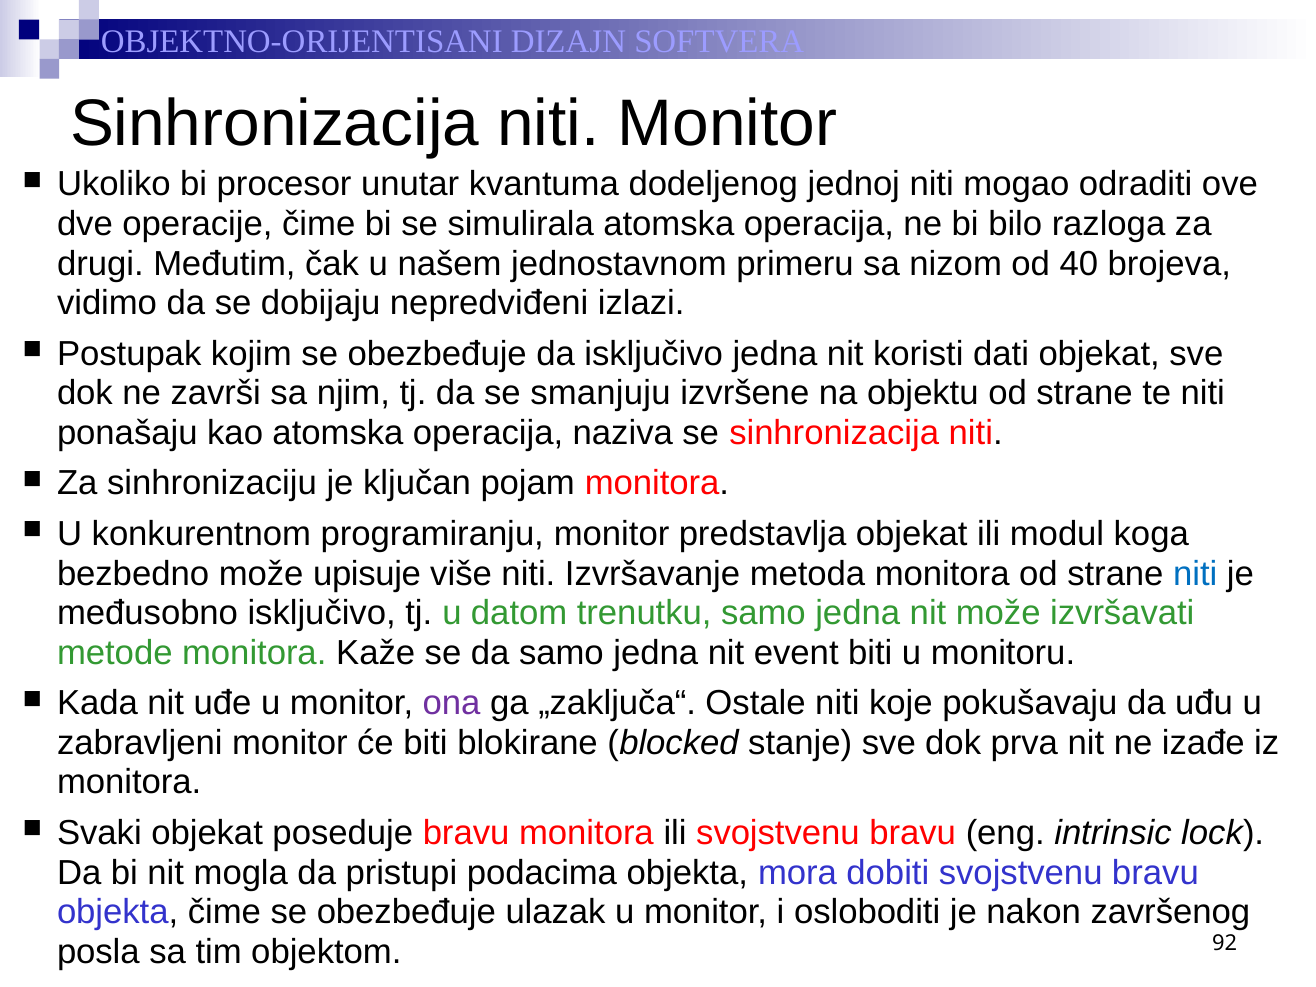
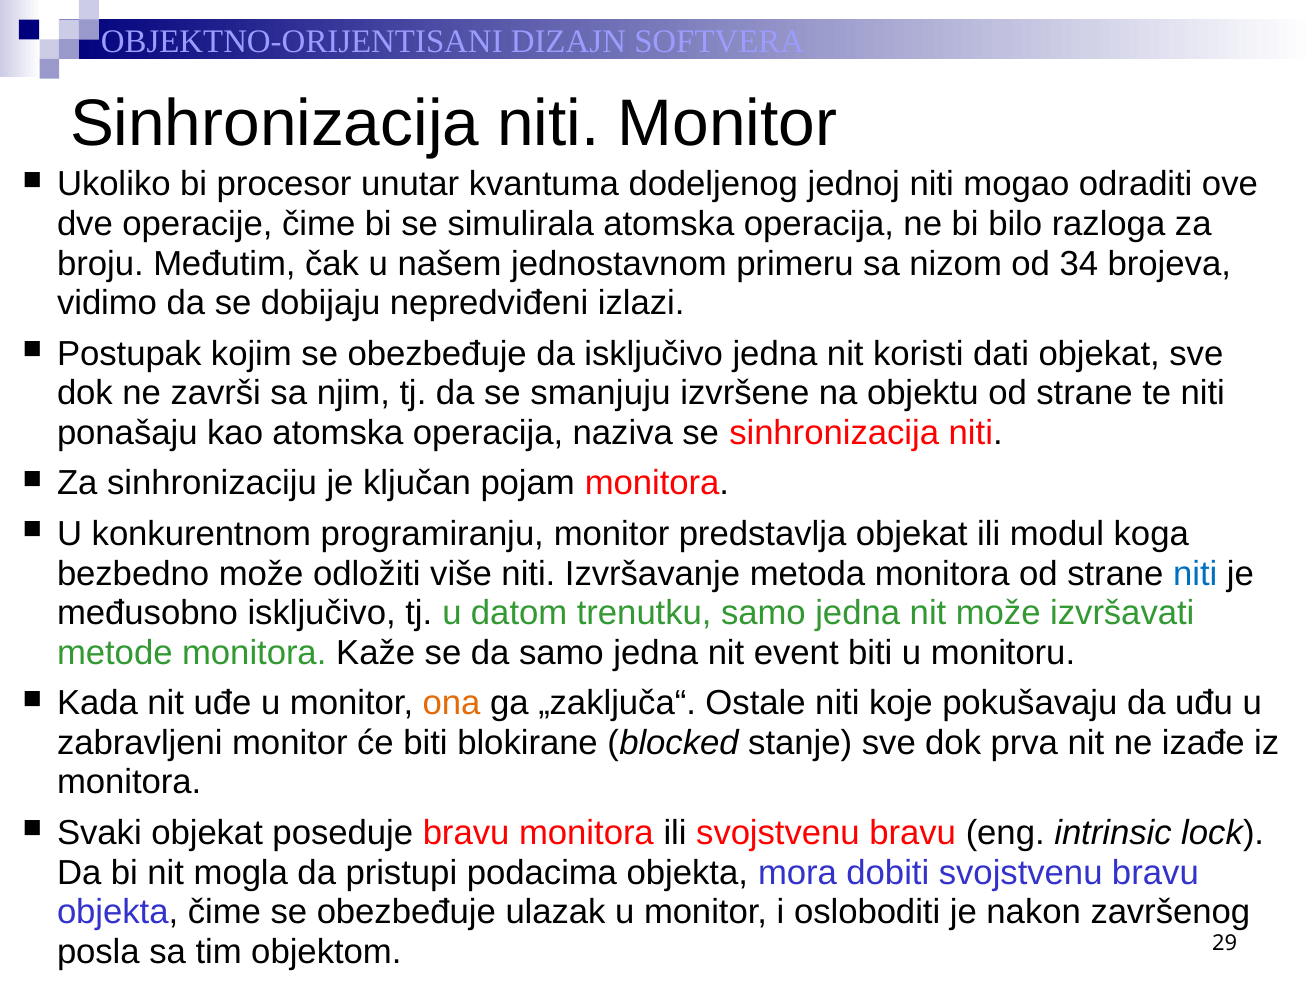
drugi: drugi -> broju (100, 264)
40: 40 -> 34 (1079, 264)
upisuje: upisuje -> odložiti (367, 574)
ona colour: purple -> orange (452, 703)
92: 92 -> 29 (1225, 943)
